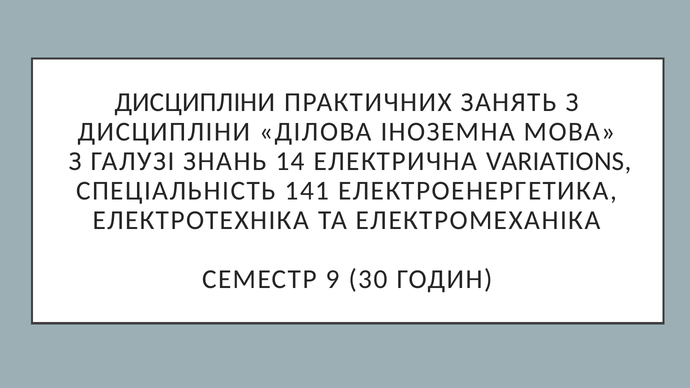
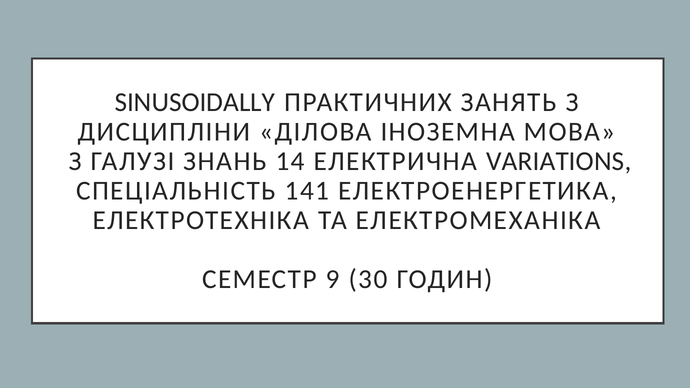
ДИСЦИПЛІНИ: ДИСЦИПЛІНИ -> SINUSOIDALLY (195, 102)
